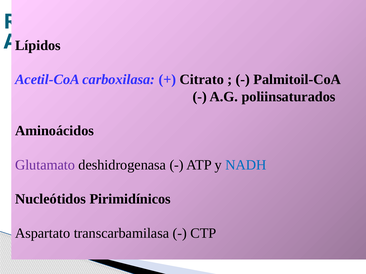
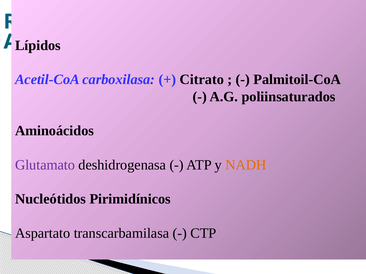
NADH colour: blue -> orange (246, 165)
